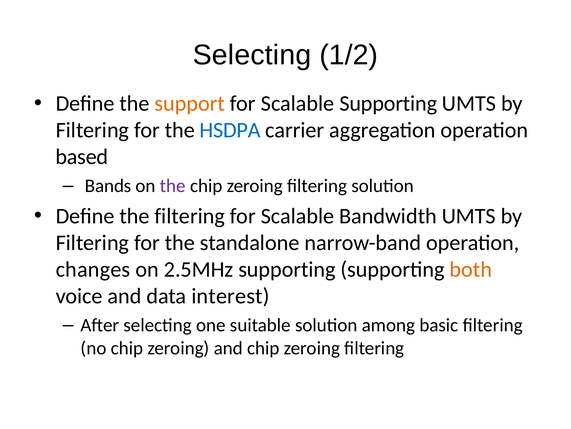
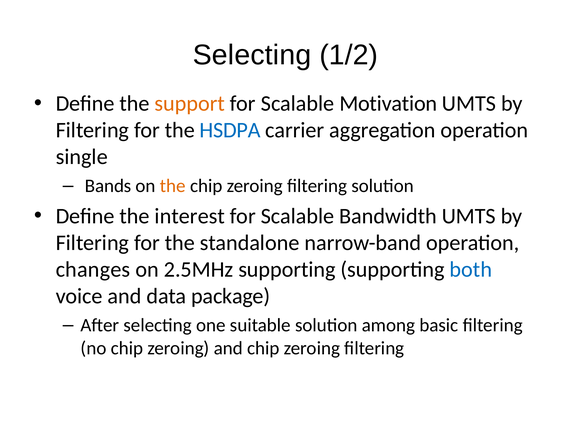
Scalable Supporting: Supporting -> Motivation (388, 103)
based: based -> single (82, 157)
the colour: purple -> orange (173, 186)
the filtering: filtering -> interest (190, 216)
both colour: orange -> blue (471, 269)
interest: interest -> package (231, 296)
